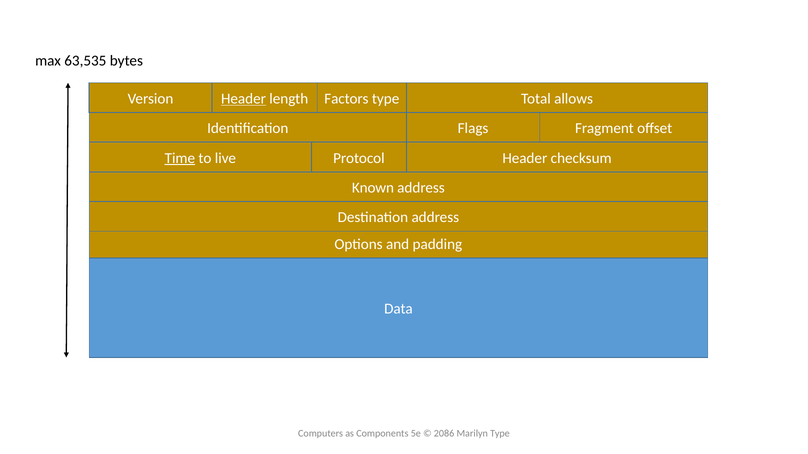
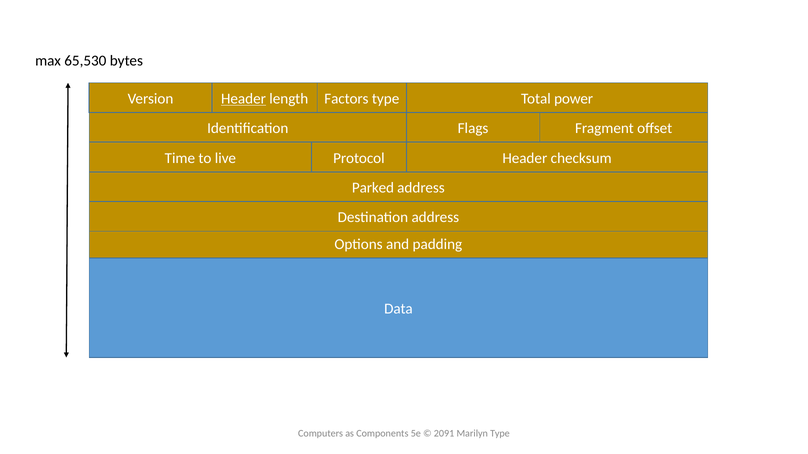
63,535: 63,535 -> 65,530 (85, 61)
allows: allows -> power (574, 99)
Time underline: present -> none (180, 158)
Known: Known -> Parked (373, 188)
2086: 2086 -> 2091 (444, 434)
